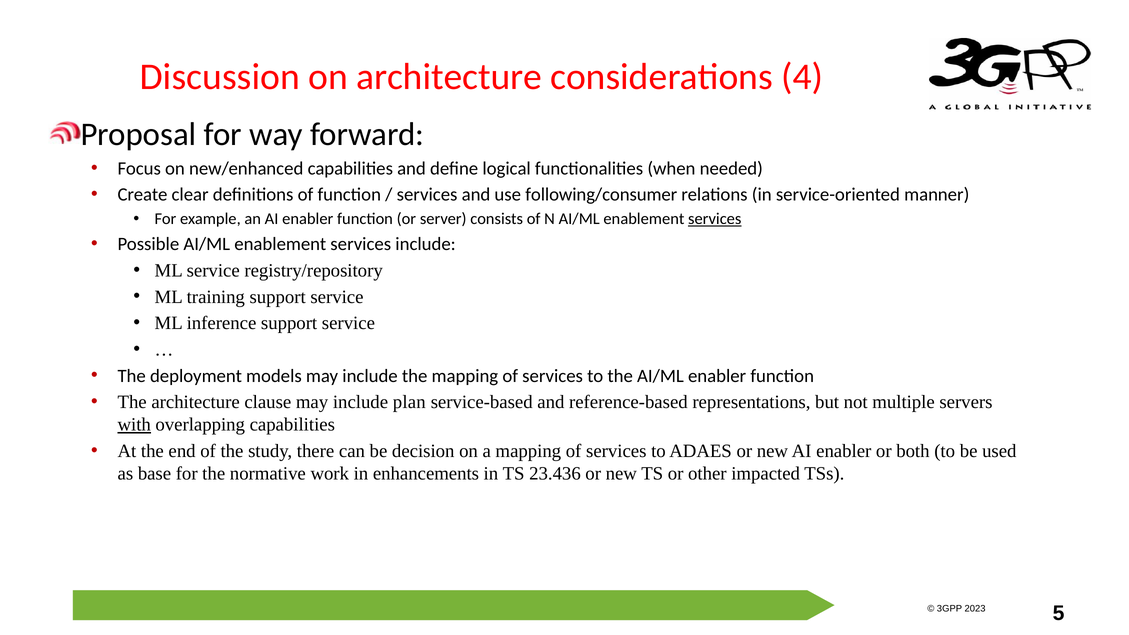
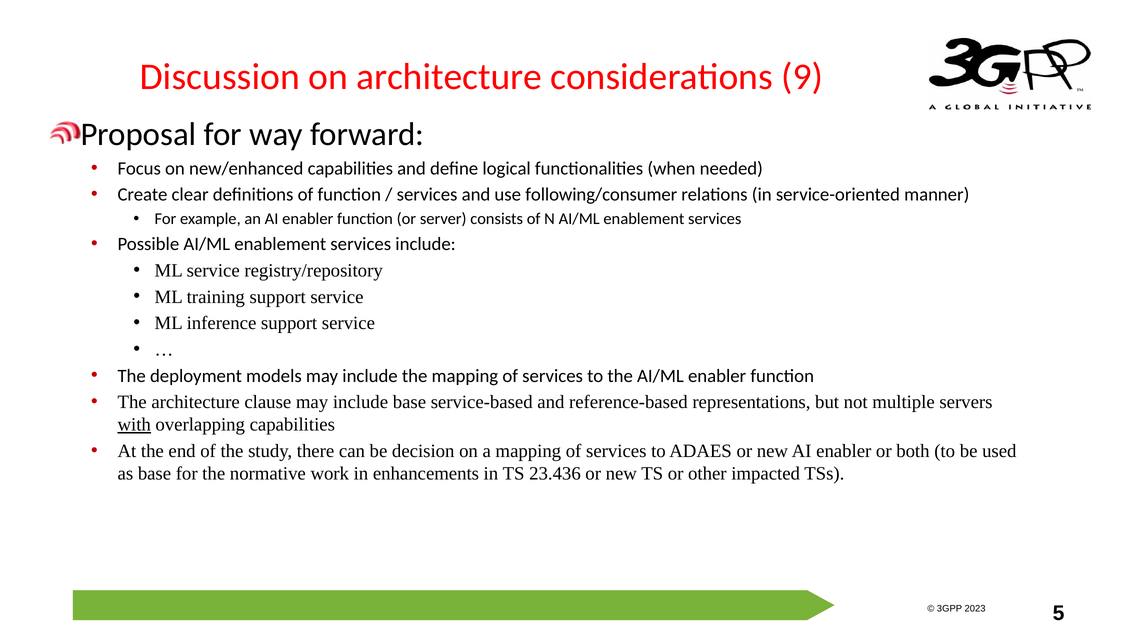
4: 4 -> 9 (802, 77)
services underline: present -> none (715, 219)
include plan: plan -> base (409, 402)
